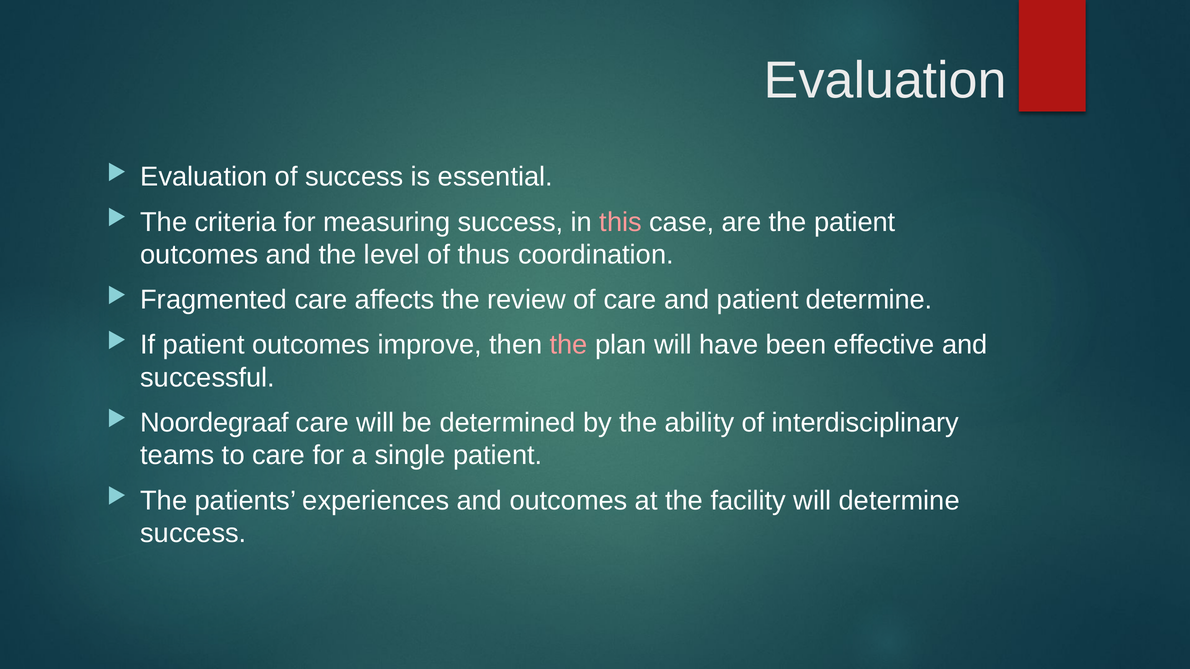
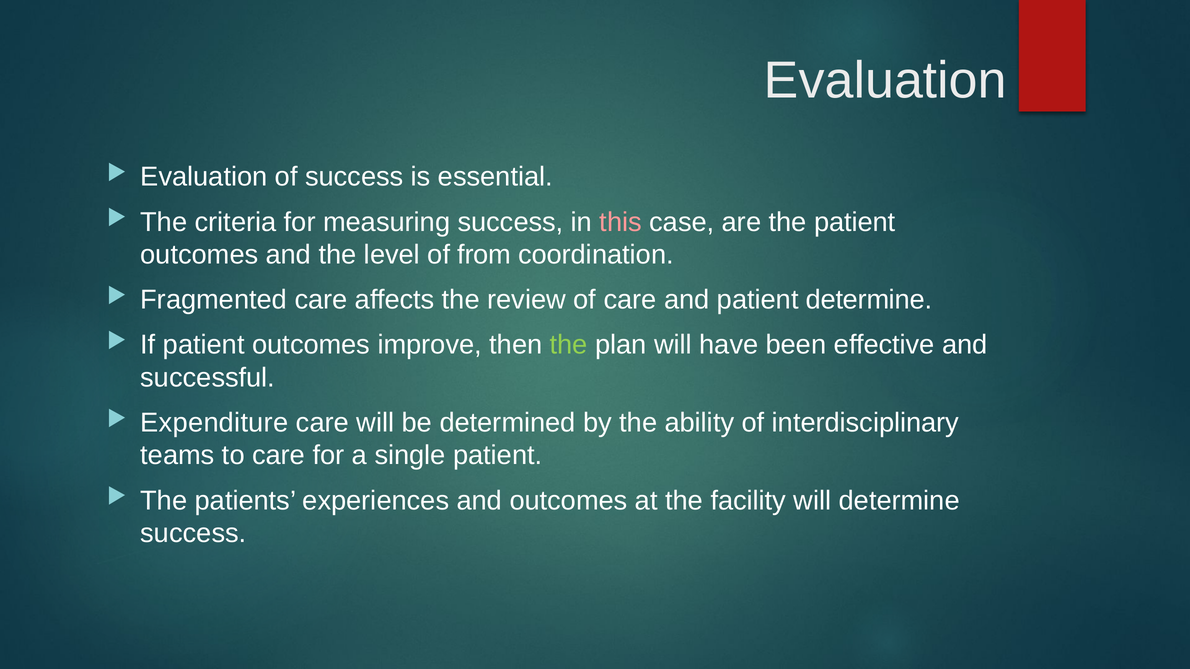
thus: thus -> from (484, 255)
the colour: pink -> light green (569, 345)
Noordegraaf: Noordegraaf -> Expenditure (214, 423)
